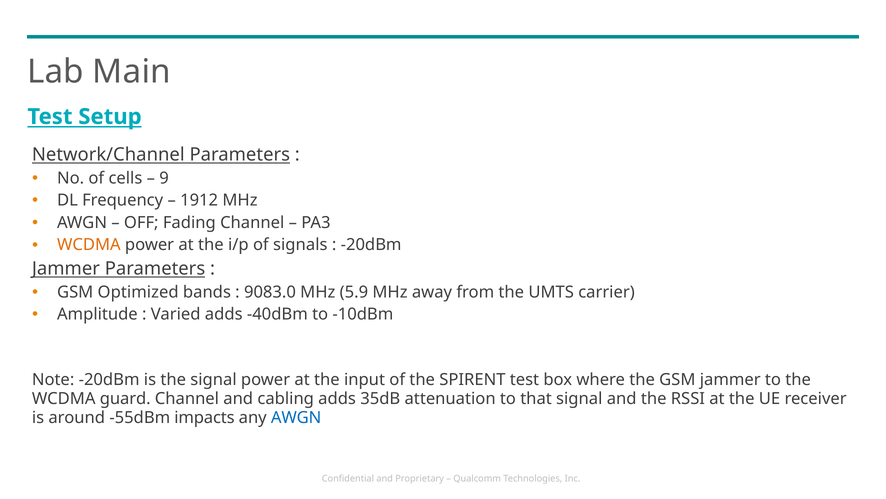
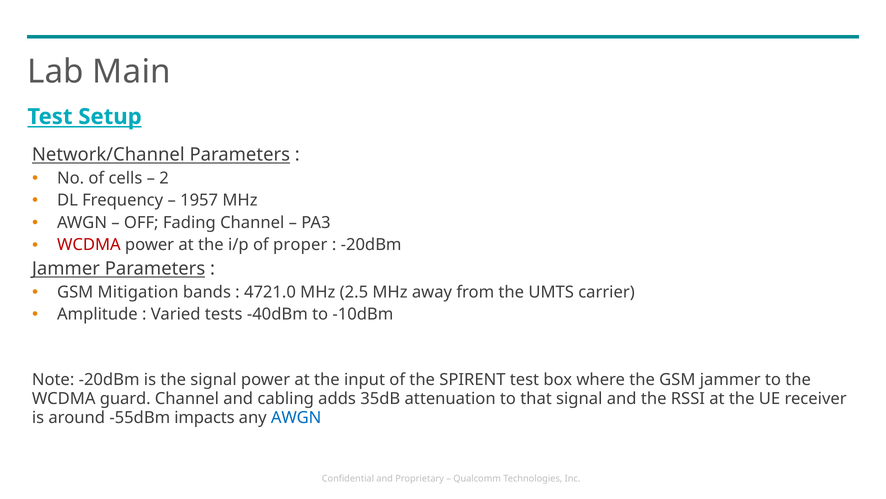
9: 9 -> 2 (164, 178)
1912: 1912 -> 1957 (199, 200)
WCDMA colour: orange -> red (89, 245)
signals: signals -> proper (300, 245)
Optimized: Optimized -> Mitigation (138, 292)
9083.0: 9083.0 -> 4721.0 (270, 292)
5.9: 5.9 -> 2.5 (354, 292)
Varied adds: adds -> tests (224, 314)
